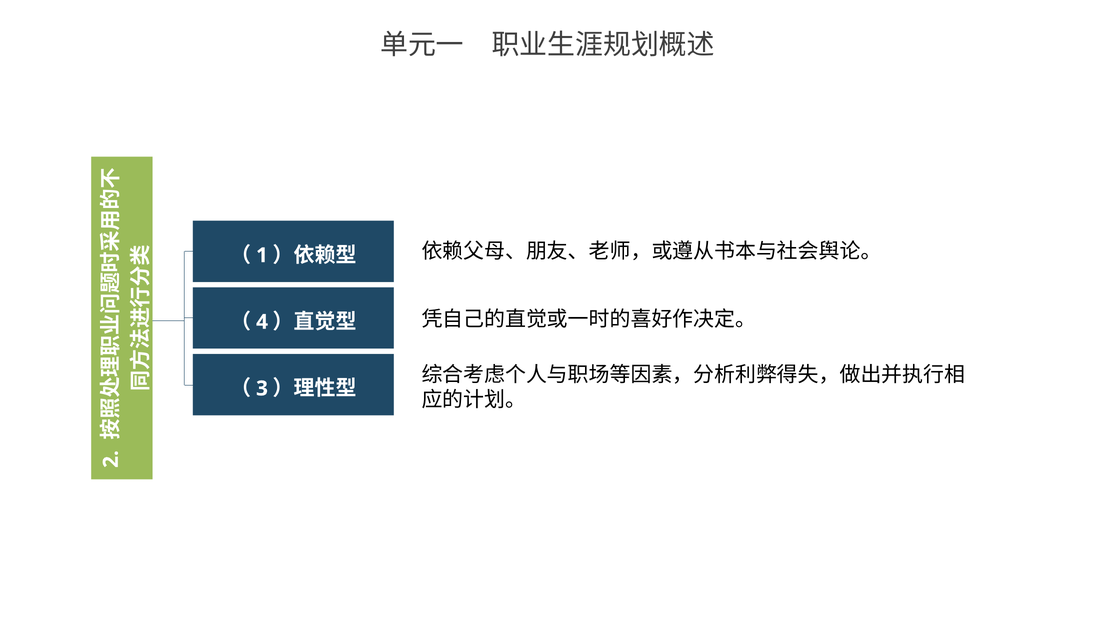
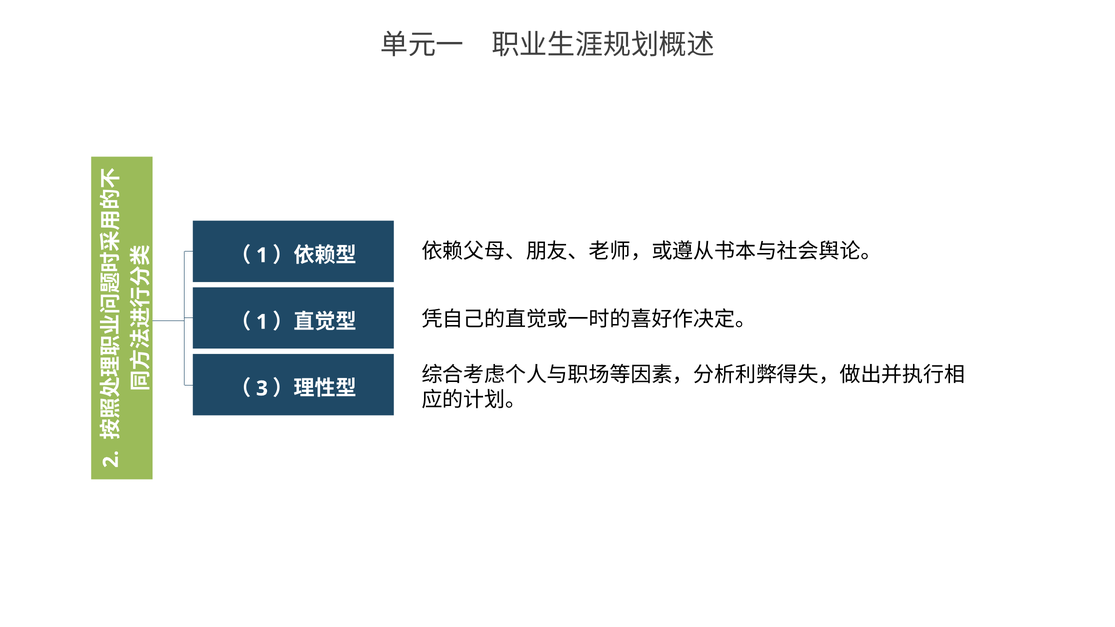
4: 4 -> 1 (262, 322)
